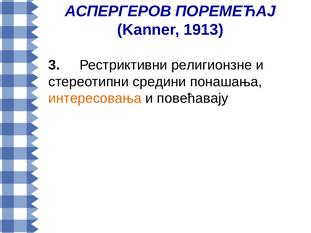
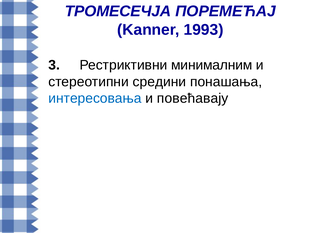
АСПЕРГЕРОВ: АСПЕРГЕРОВ -> ТРОМЕСЕЧЈА (118, 11)
1913: 1913 -> 1993 (204, 30)
религионзне: религионзне -> минималним (212, 65)
интересовања colour: orange -> blue (95, 98)
